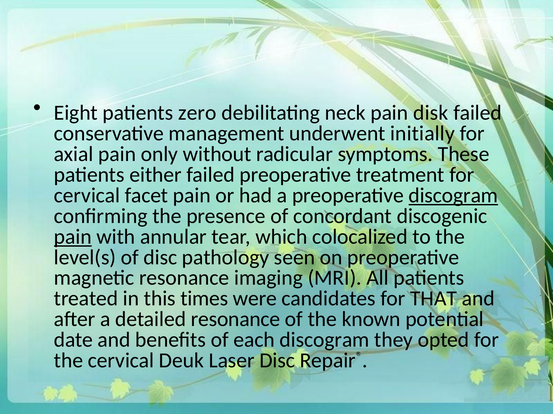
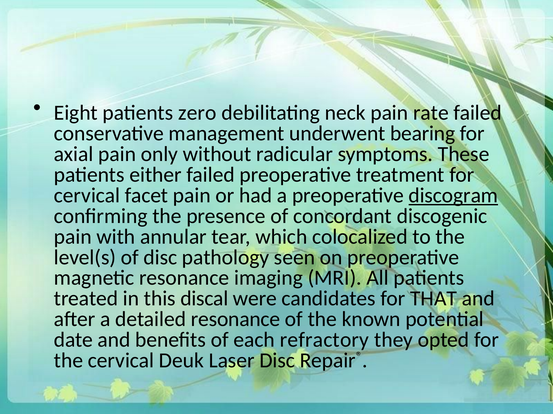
disk: disk -> rate (431, 113)
initially: initially -> bearing (423, 134)
pain underline: present -> none (73, 237)
times: times -> discal (204, 299)
each discogram: discogram -> refractory (324, 340)
